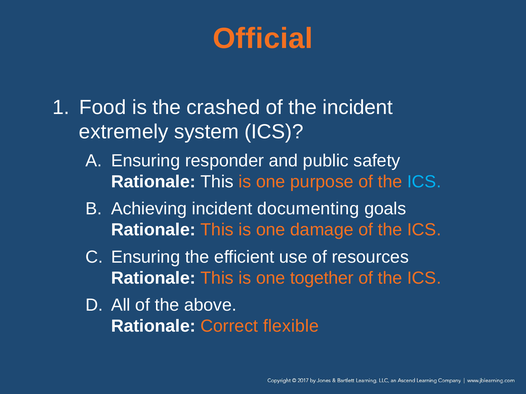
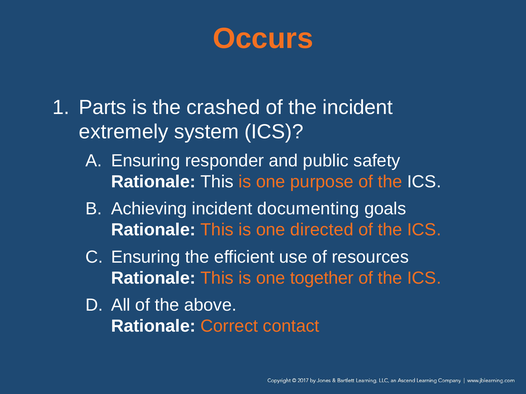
Official: Official -> Occurs (263, 39)
Food: Food -> Parts (103, 108)
ICS colour: light blue -> white (424, 182)
damage: damage -> directed (322, 230)
flexible: flexible -> contact (291, 326)
